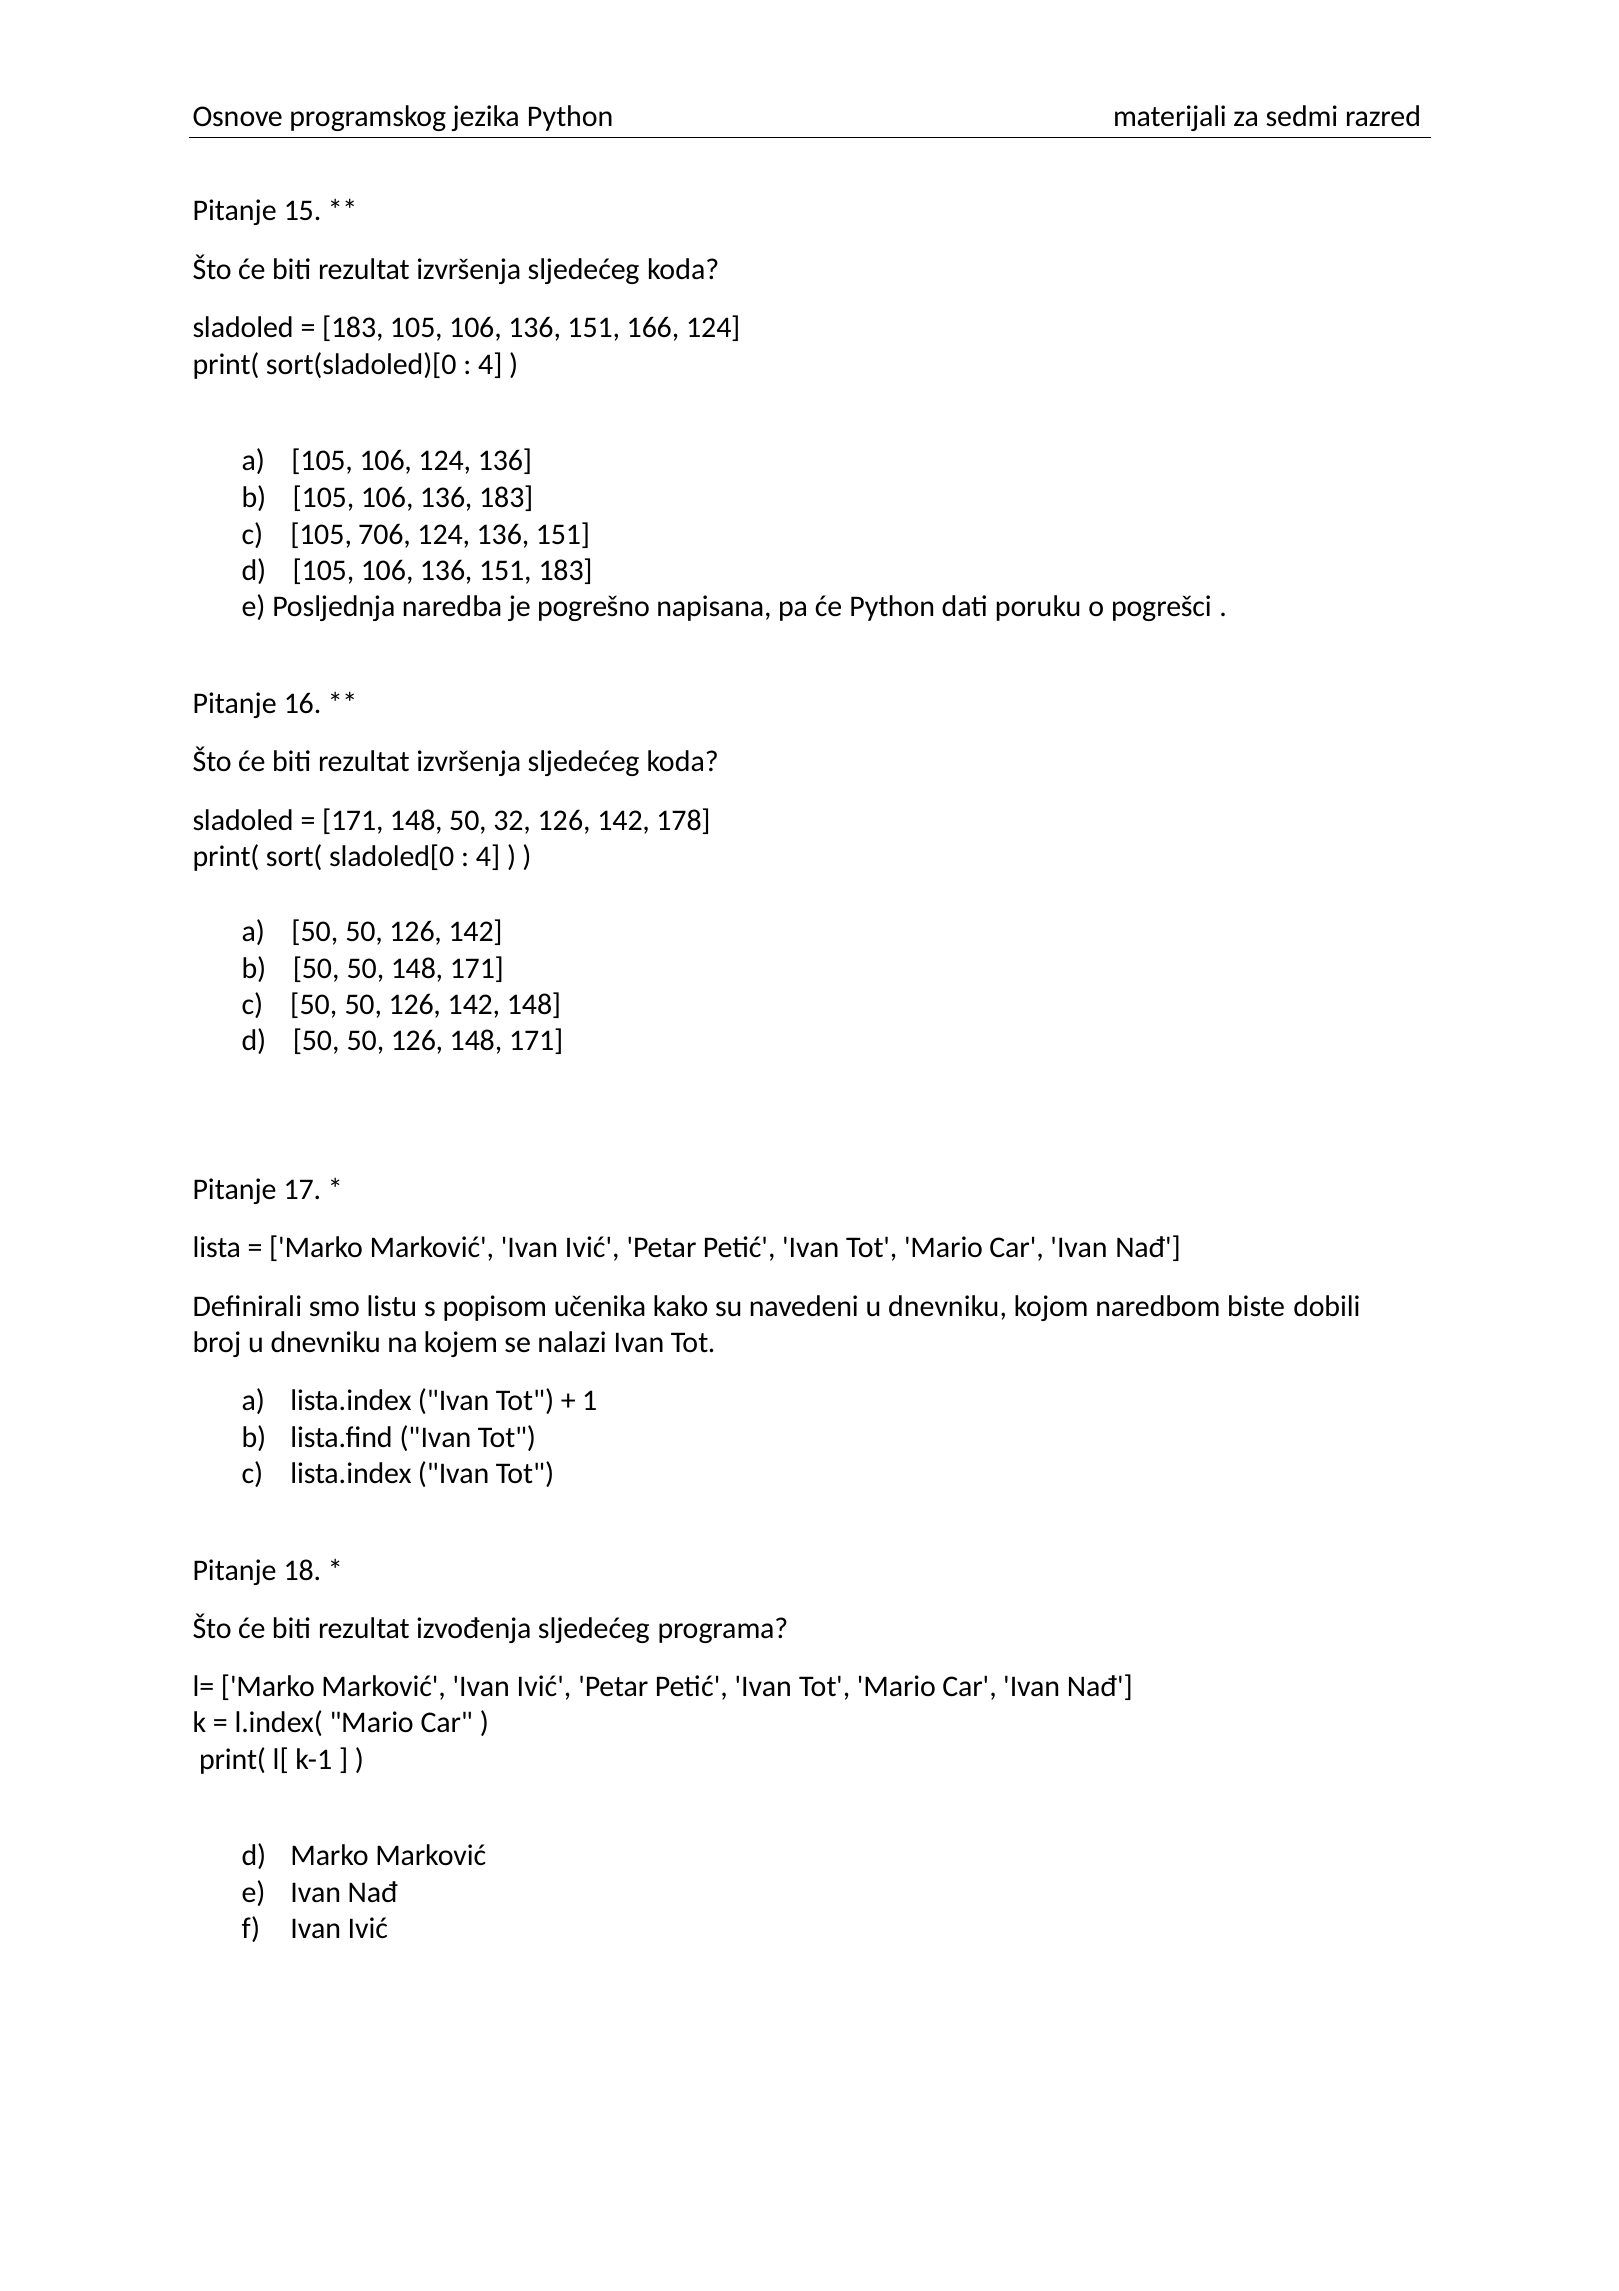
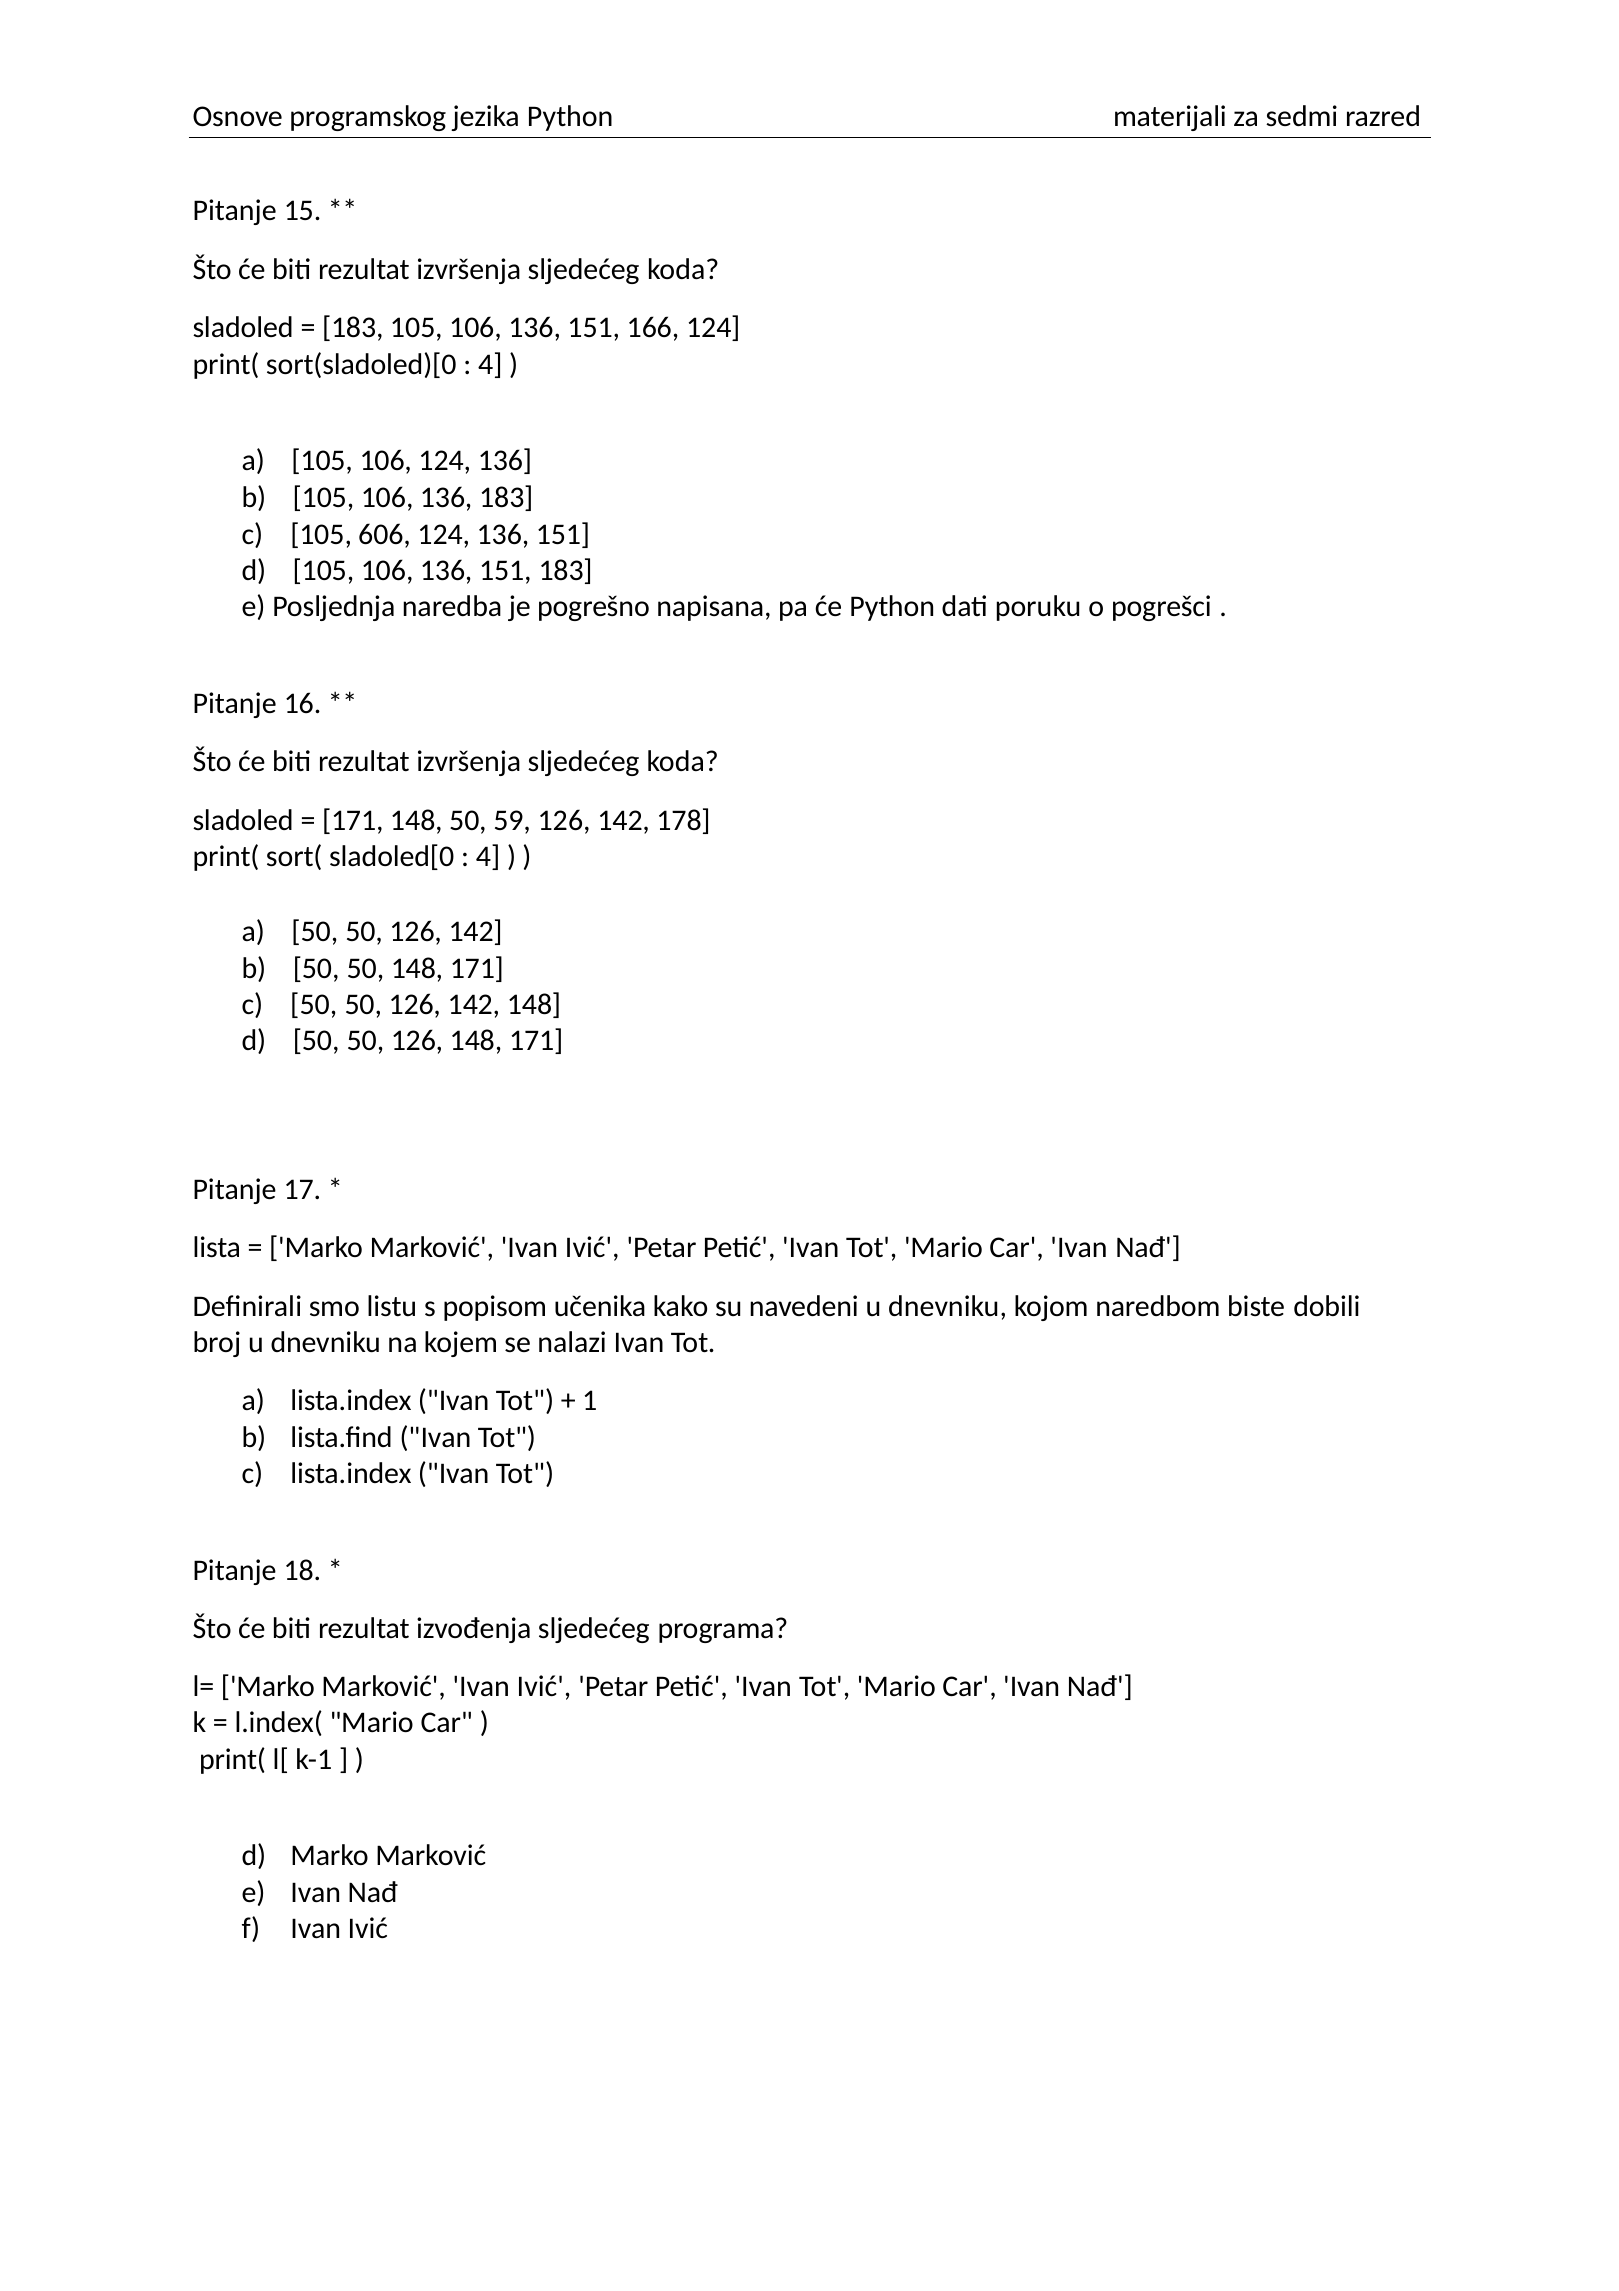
706: 706 -> 606 (385, 534)
32: 32 -> 59 (512, 820)
